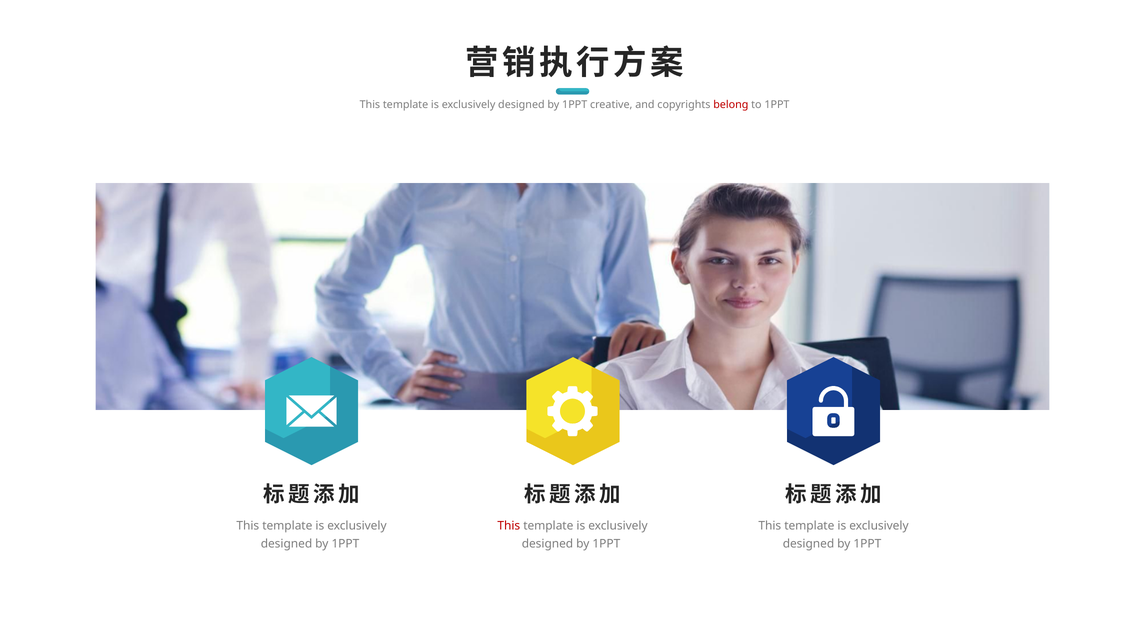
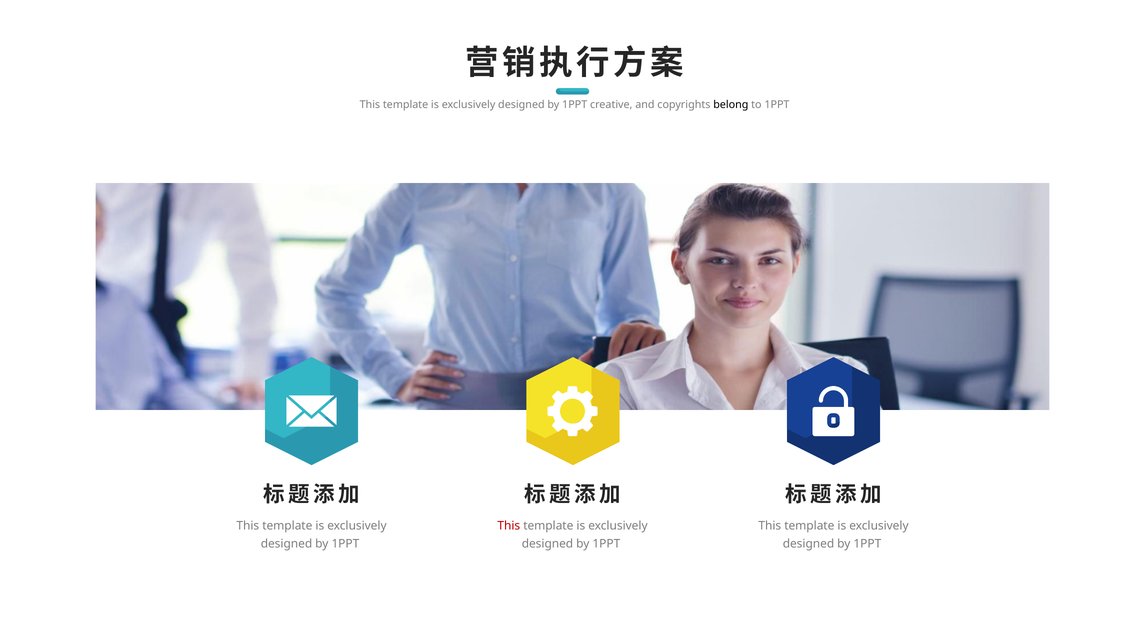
belong colour: red -> black (731, 105)
